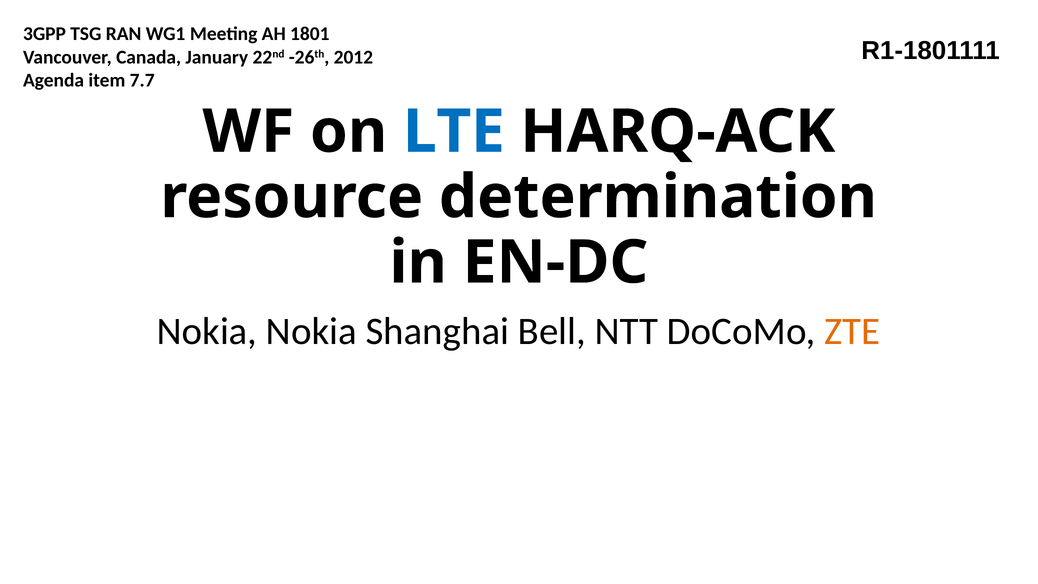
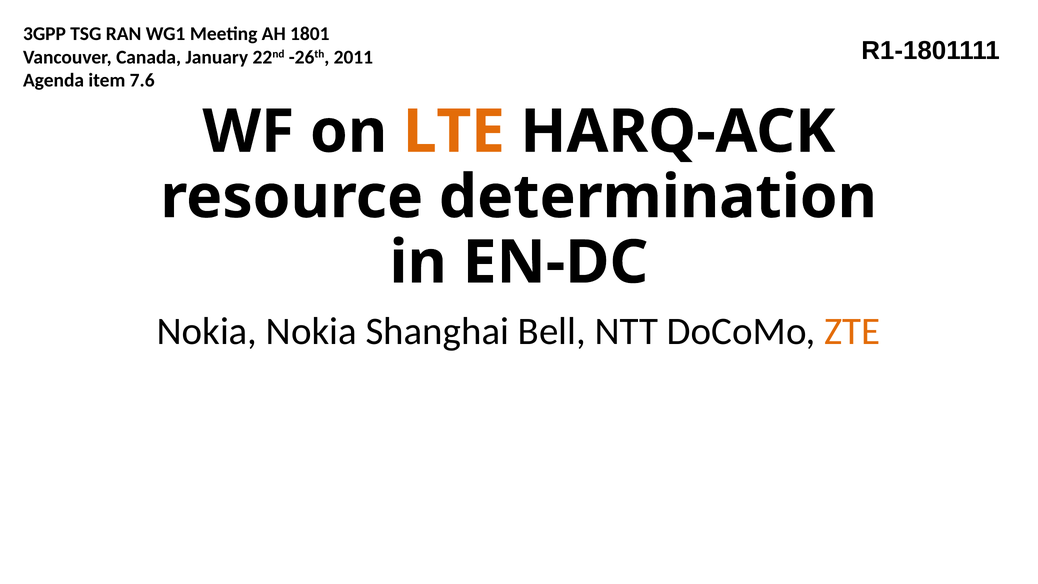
2012: 2012 -> 2011 (353, 57)
7.7: 7.7 -> 7.6 (142, 80)
LTE colour: blue -> orange (454, 132)
